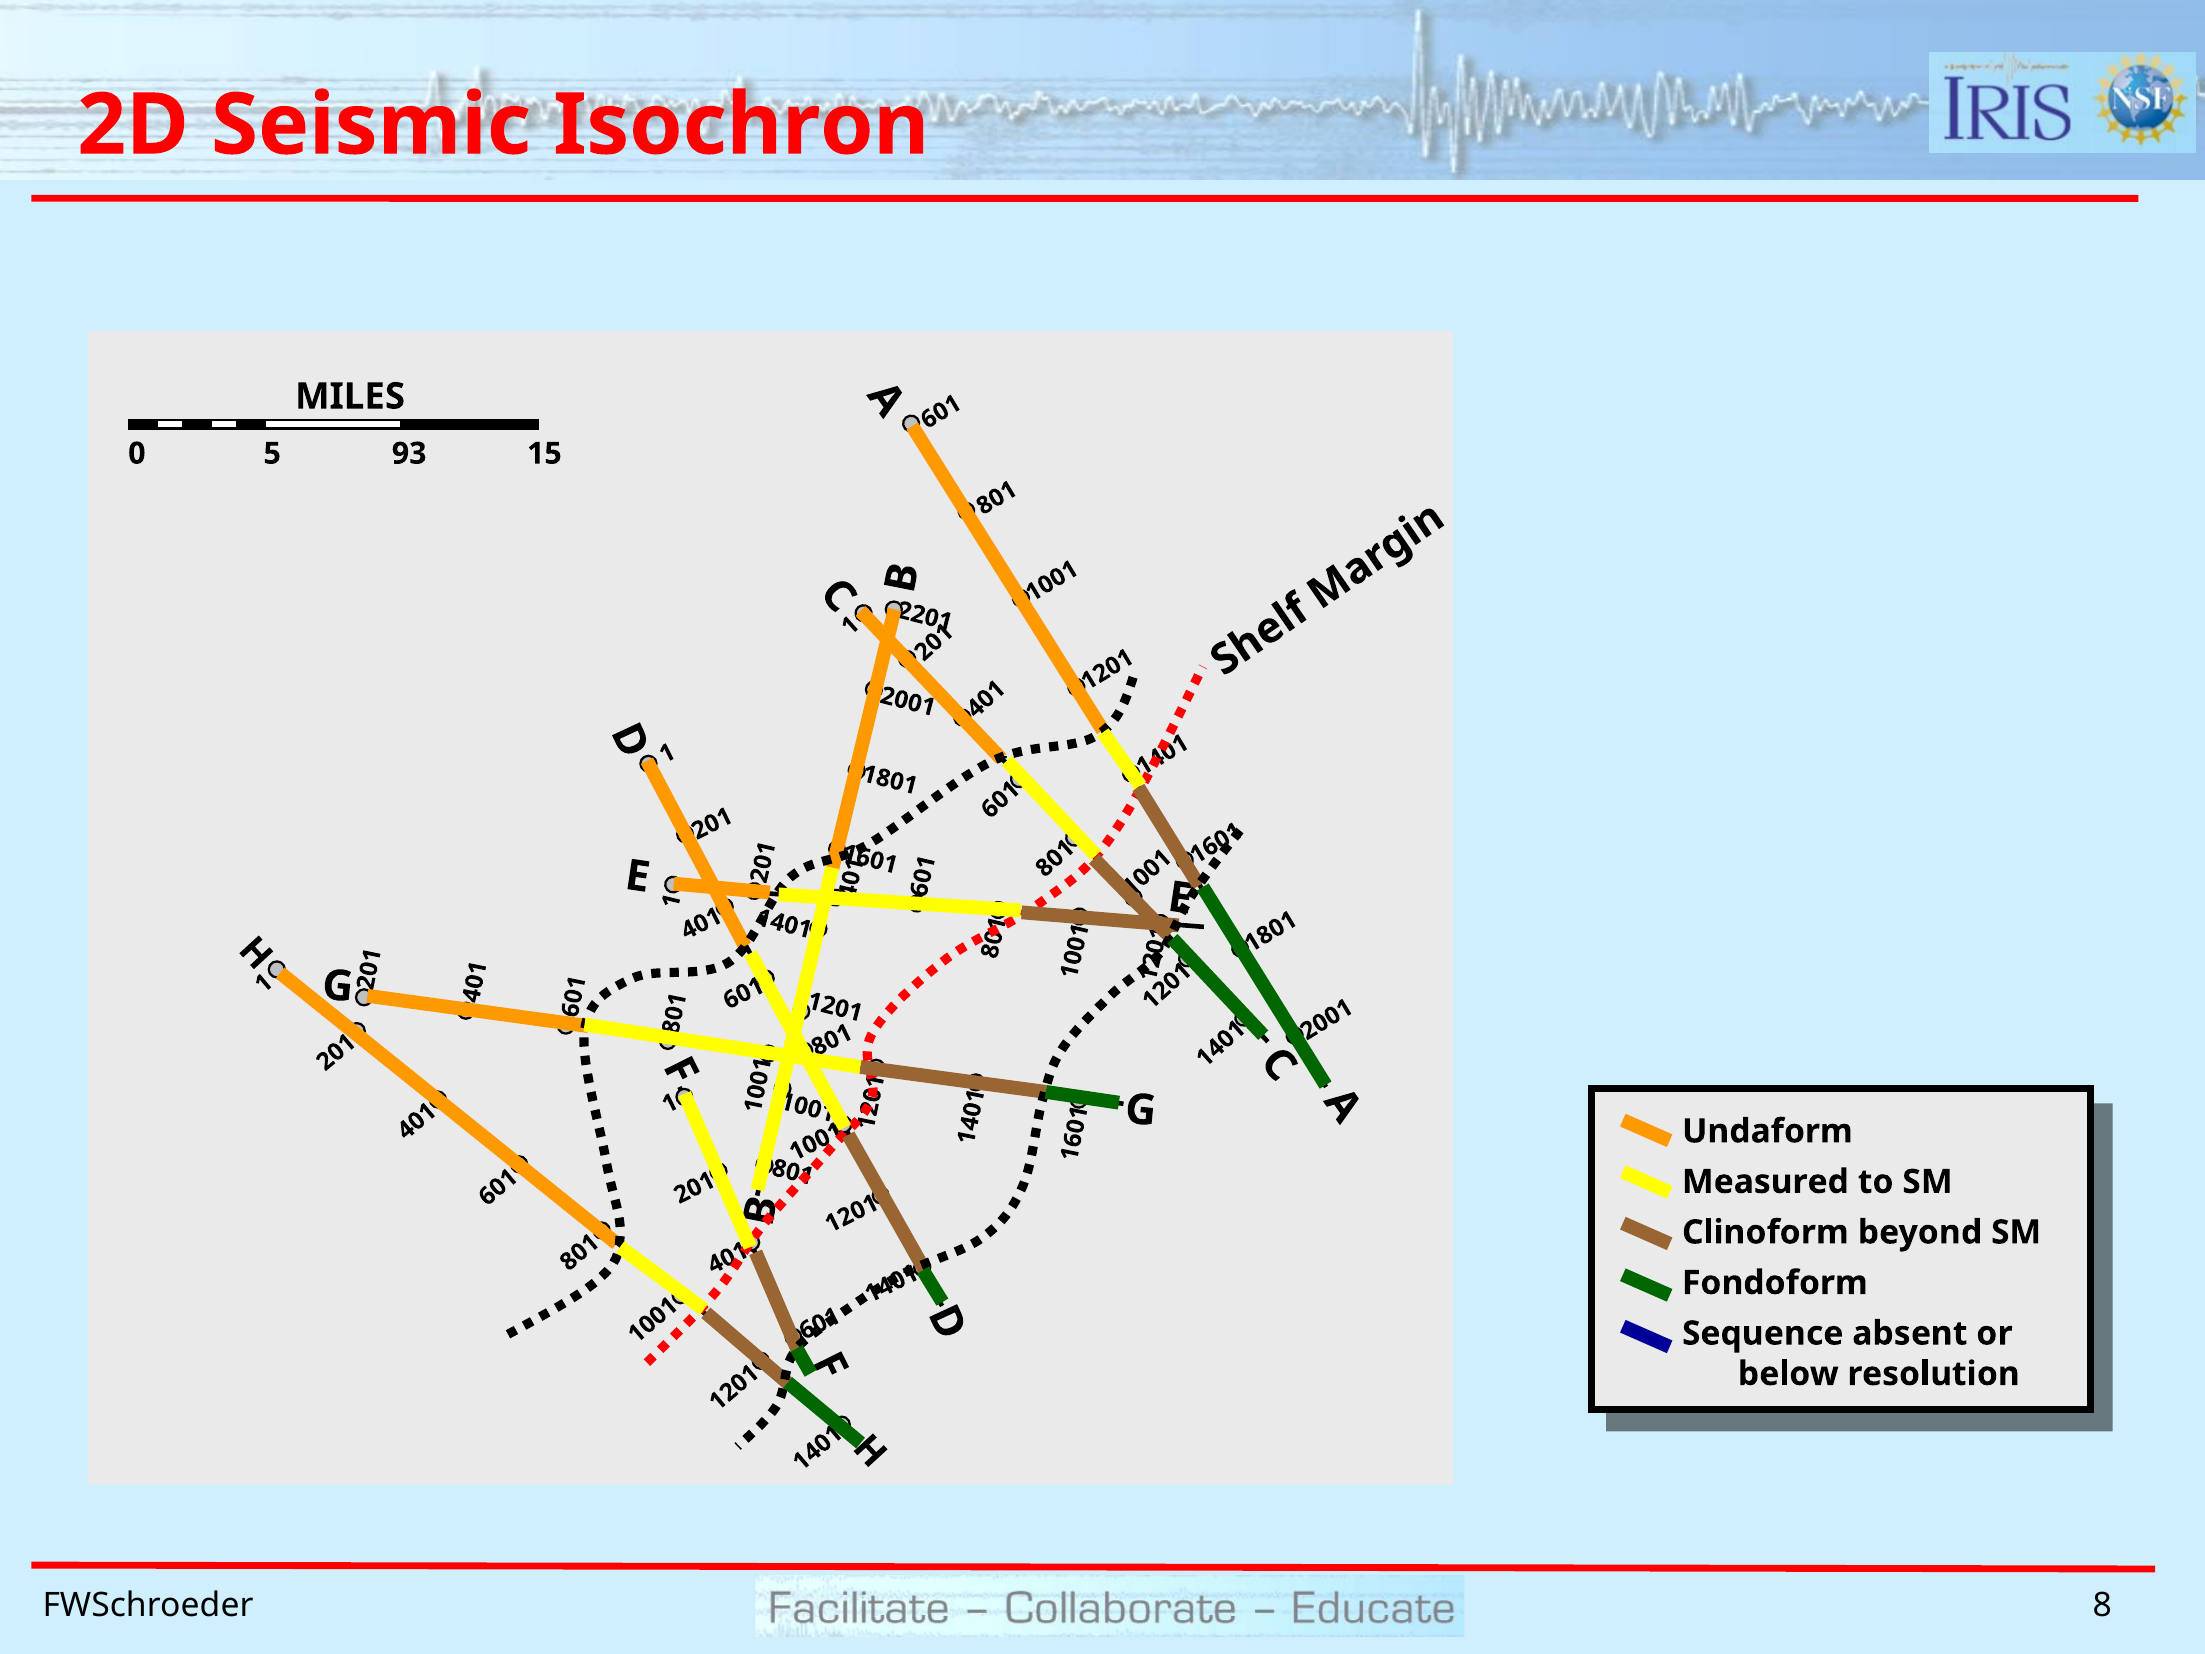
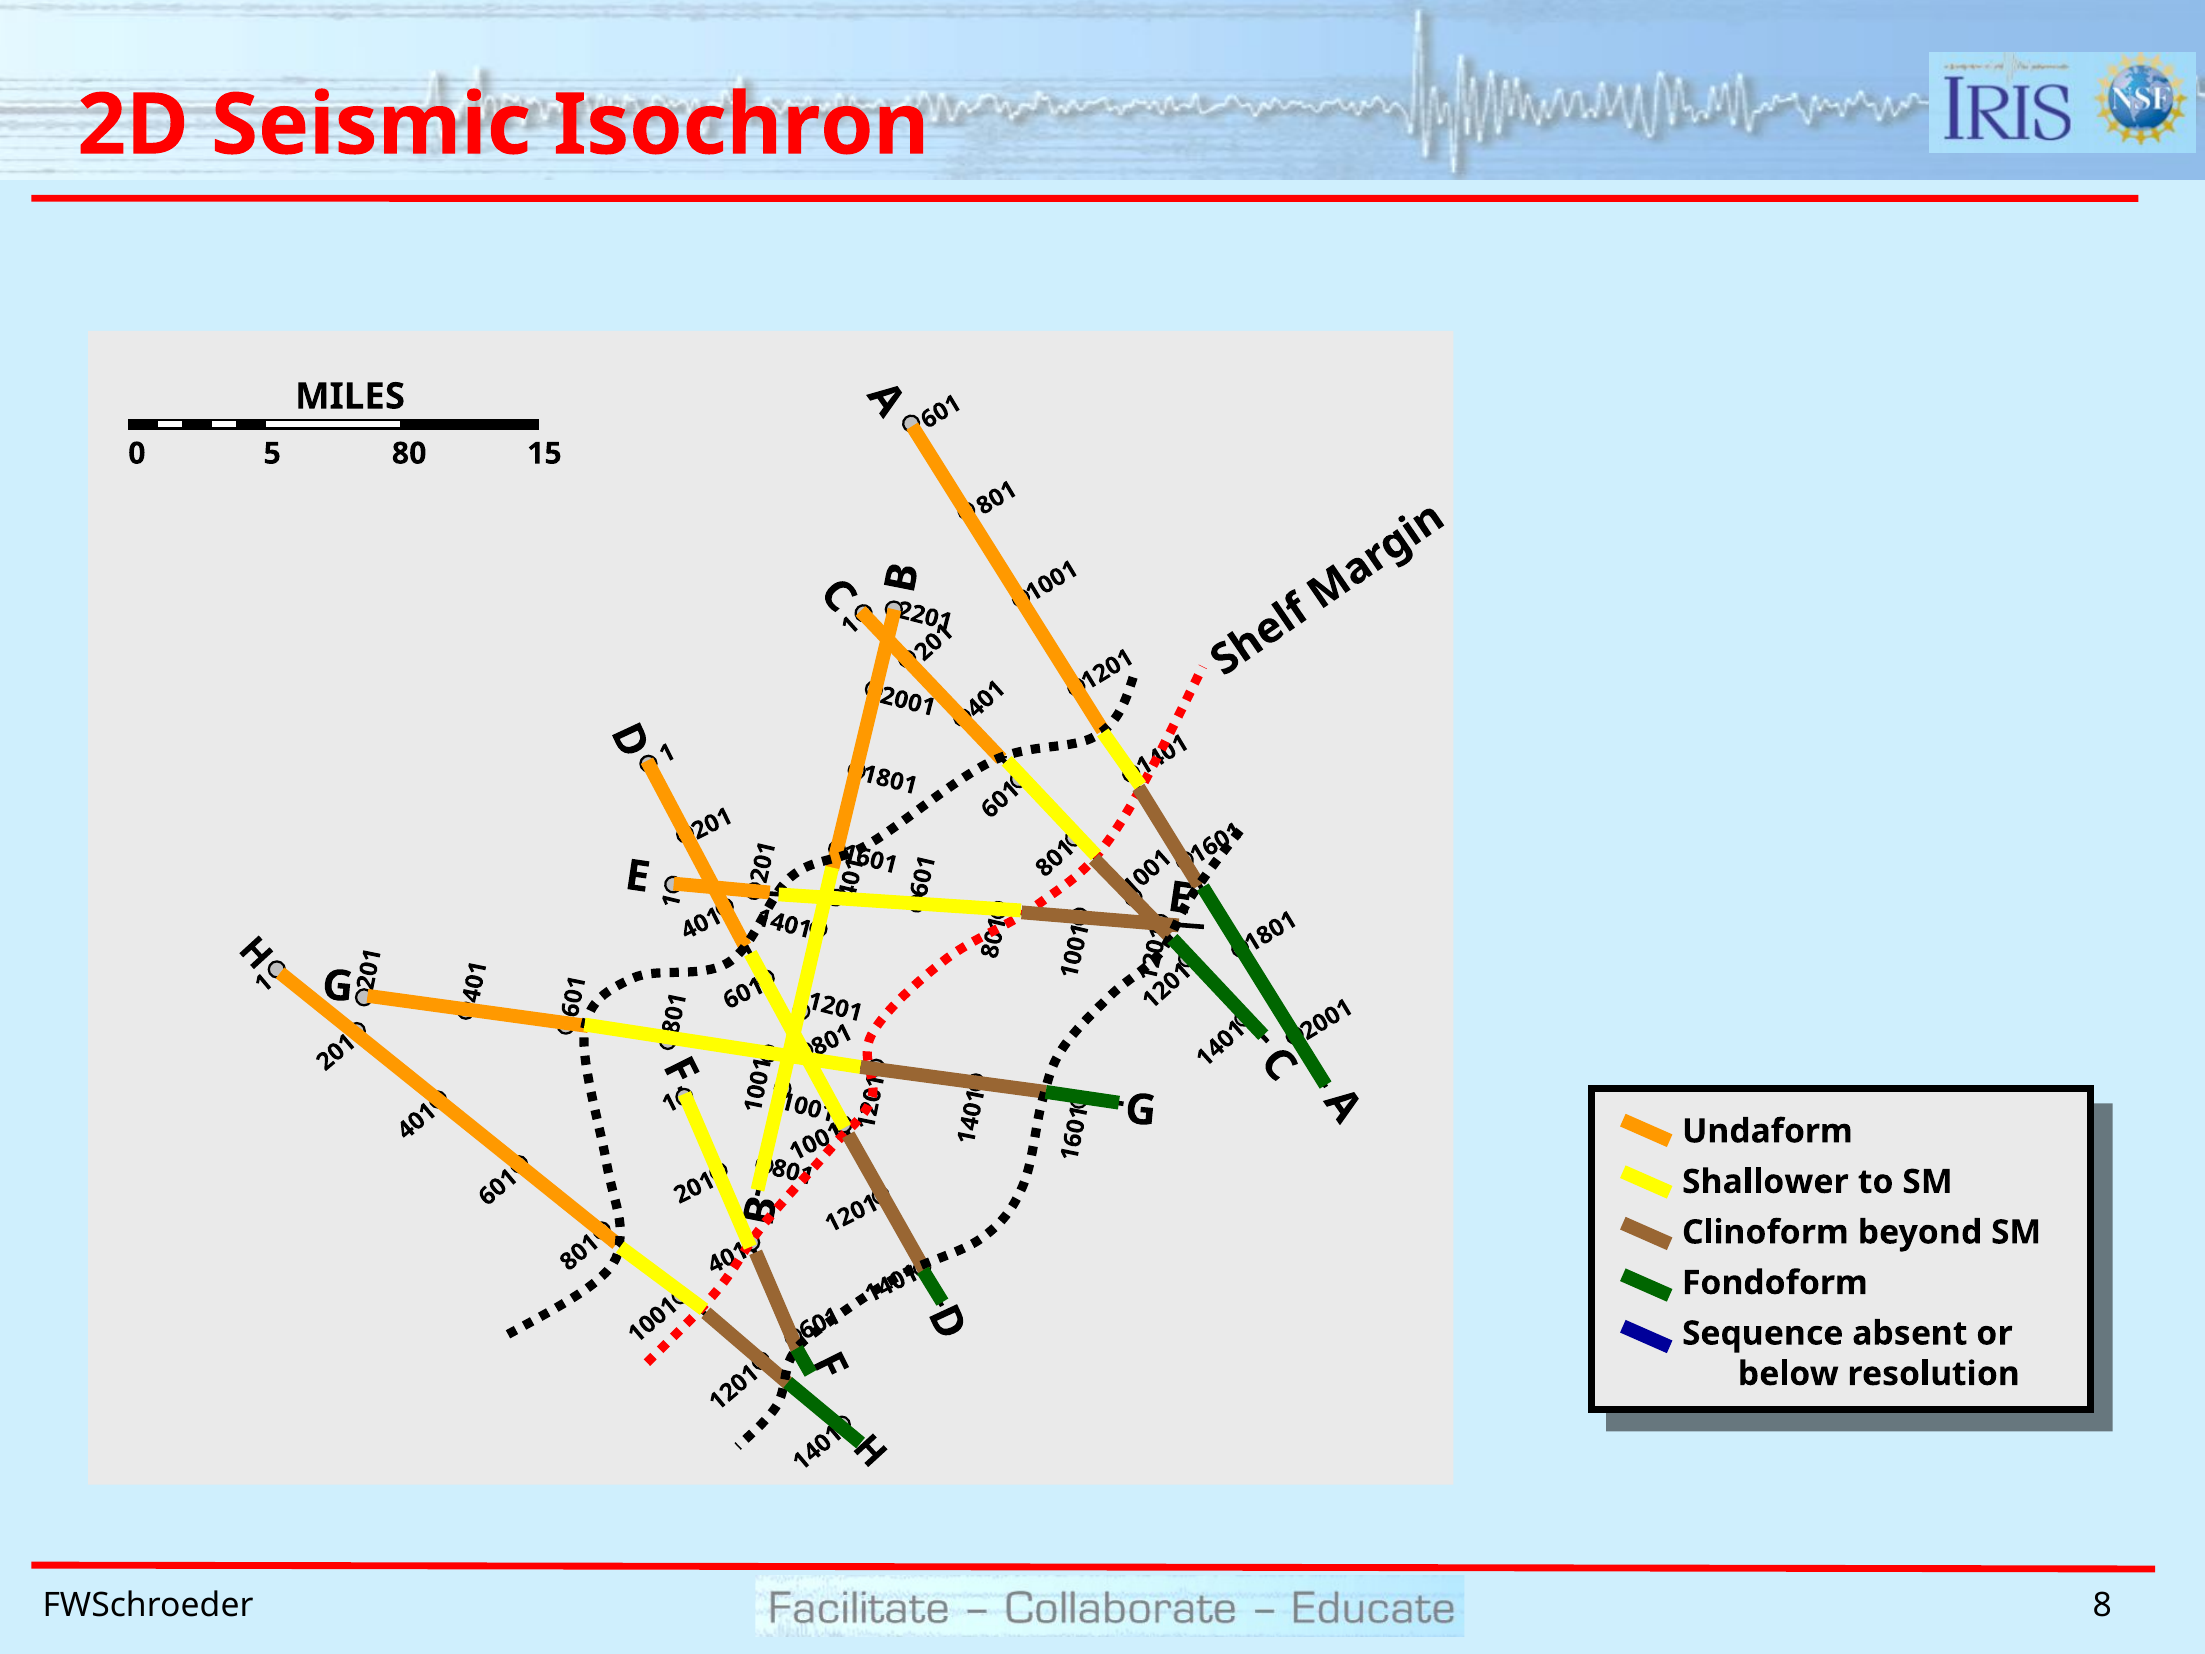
93: 93 -> 80 (409, 453)
Measured: Measured -> Shallower (1765, 1182)
